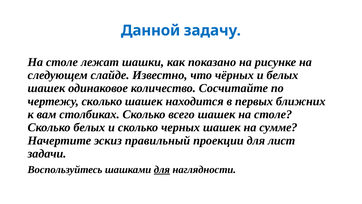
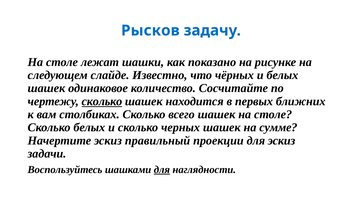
Данной: Данной -> Рысков (150, 30)
сколько underline: none -> present (102, 101)
для лист: лист -> эскиз (282, 140)
